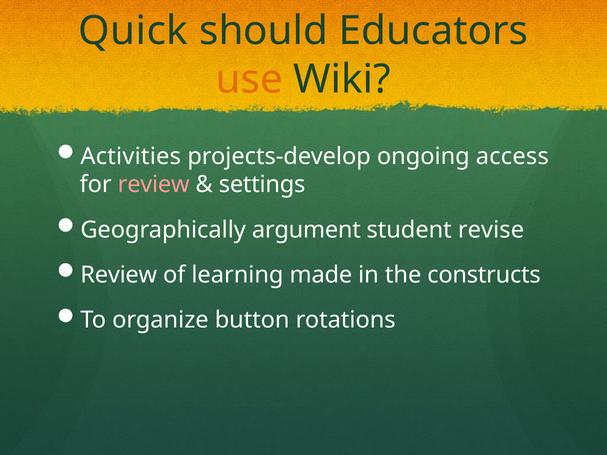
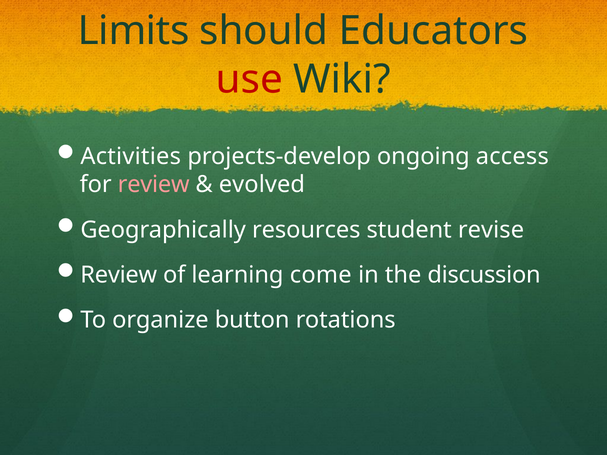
Quick: Quick -> Limits (134, 31)
use colour: orange -> red (249, 79)
settings: settings -> evolved (262, 185)
argument: argument -> resources (306, 230)
made: made -> come (321, 275)
constructs: constructs -> discussion (484, 275)
